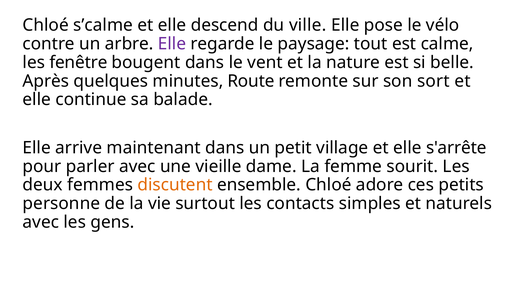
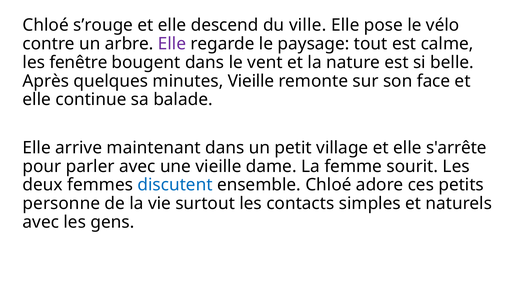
s’calme: s’calme -> s’rouge (103, 25)
minutes Route: Route -> Vieille (251, 81)
sort: sort -> face (434, 81)
discutent colour: orange -> blue (175, 185)
